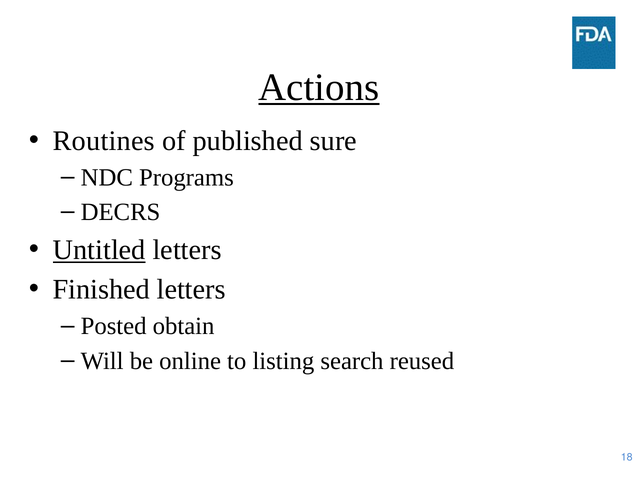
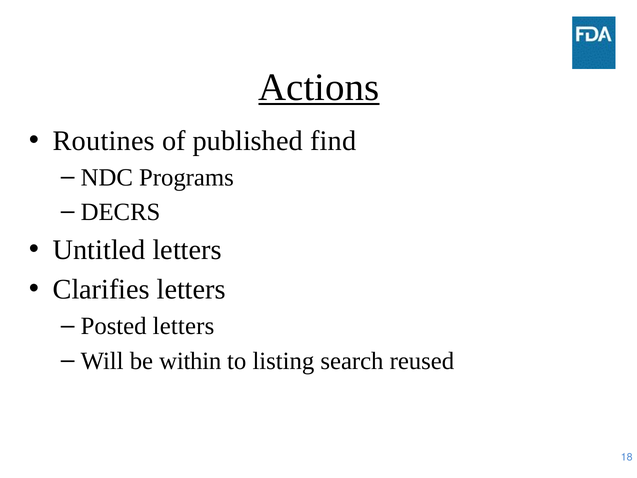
sure: sure -> find (333, 141)
Untitled underline: present -> none (99, 250)
Finished: Finished -> Clarifies (101, 289)
Posted obtain: obtain -> letters (183, 326)
online: online -> within (190, 361)
